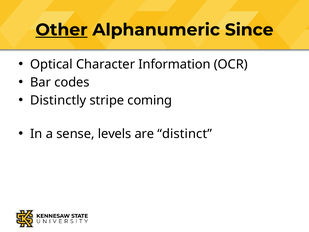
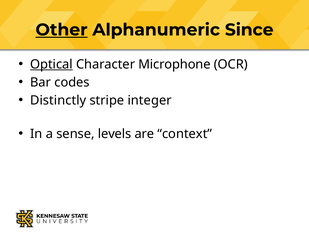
Optical underline: none -> present (51, 64)
Information: Information -> Microphone (174, 64)
coming: coming -> integer (150, 100)
distinct: distinct -> context (185, 134)
